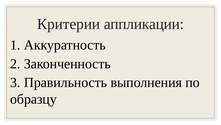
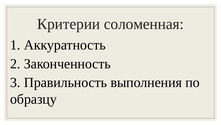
аппликации: аппликации -> соломенная (144, 24)
